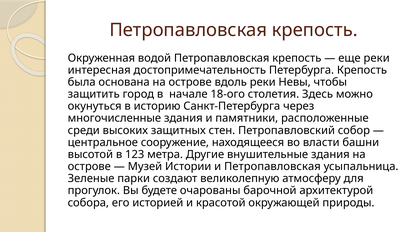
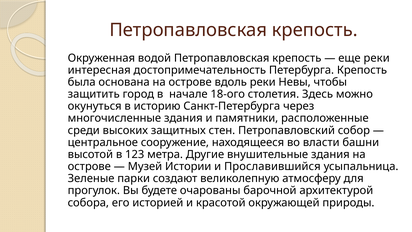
и Петропавловская: Петропавловская -> Прославившийся (272, 166)
